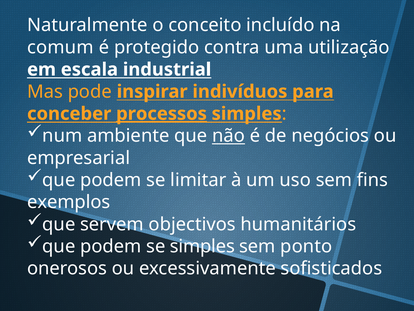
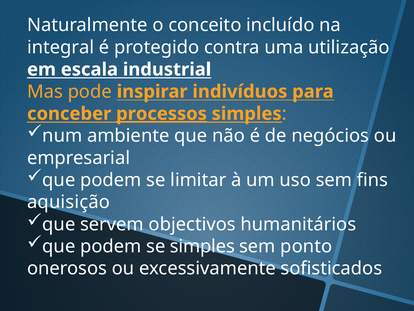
comum: comum -> integral (61, 47)
não underline: present -> none (228, 136)
exemplos: exemplos -> aquisição (69, 202)
